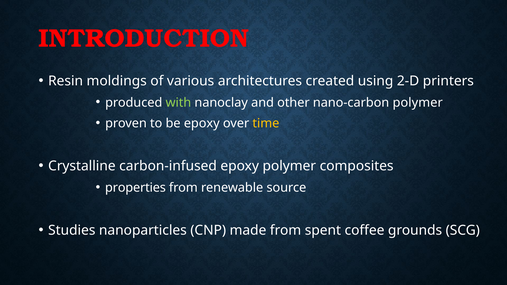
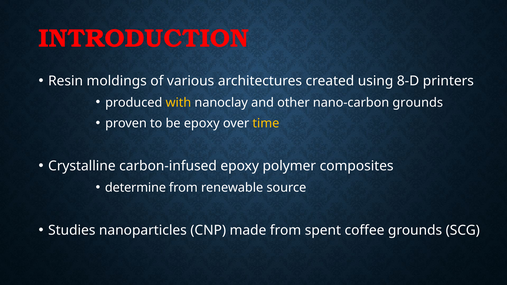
2-D: 2-D -> 8-D (408, 81)
with colour: light green -> yellow (178, 103)
nano-carbon polymer: polymer -> grounds (418, 103)
properties: properties -> determine (135, 188)
